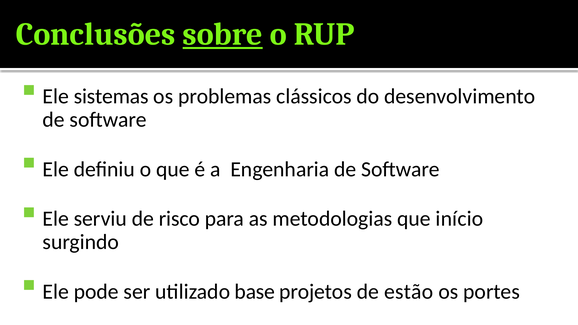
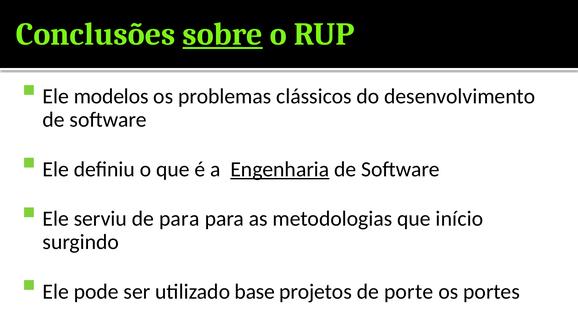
sistemas: sistemas -> modelos (111, 96)
Engenharia underline: none -> present (280, 169)
de risco: risco -> para (179, 219)
estão: estão -> porte (409, 292)
